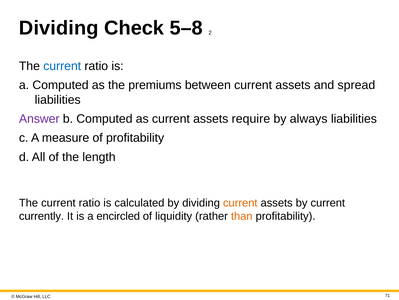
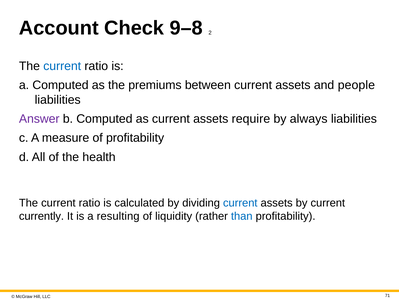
Dividing: Dividing -> Account (59, 28)
5–8: 5–8 -> 9–8 (186, 28)
spread: spread -> people (356, 85)
length: length -> health (99, 157)
current colour: orange -> blue (240, 202)
encircled: encircled -> resulting (118, 216)
than colour: orange -> blue (242, 216)
